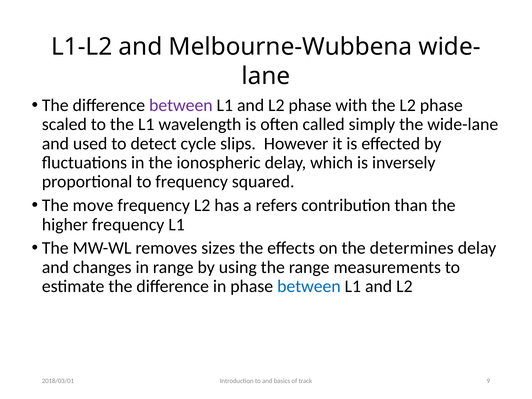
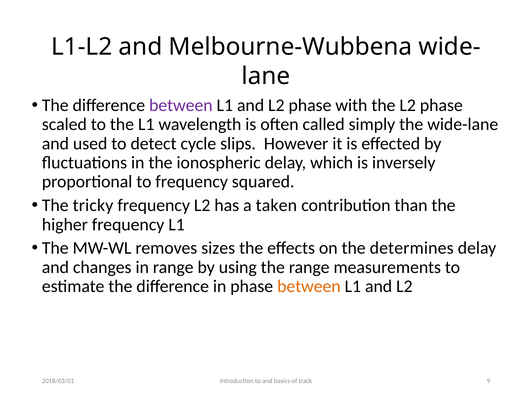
move: move -> tricky (93, 205)
refers: refers -> taken (276, 205)
between colour: blue -> orange (309, 286)
